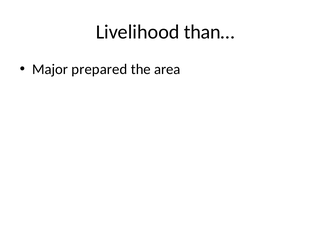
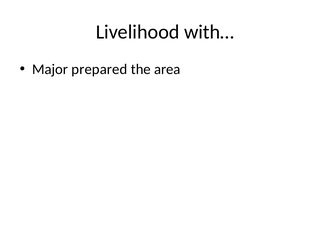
than…: than… -> with… (209, 32)
